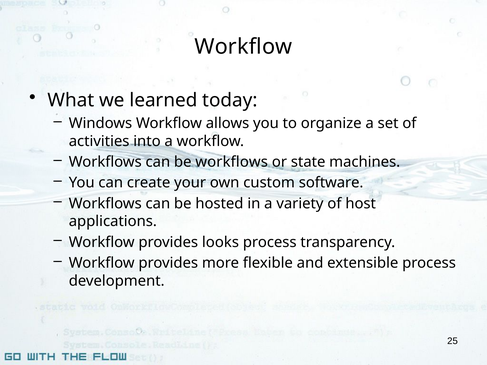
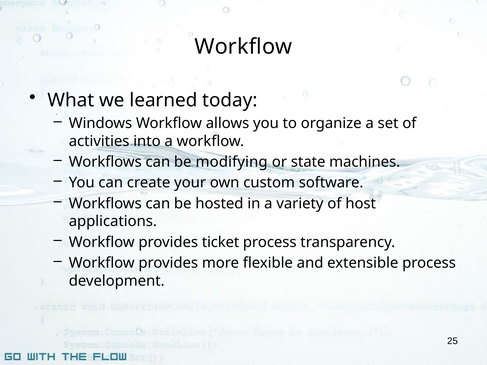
be workflows: workflows -> modifying (232, 162)
looks: looks -> ticket (221, 242)
